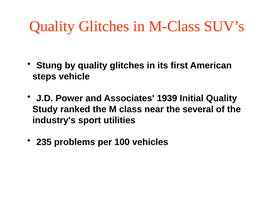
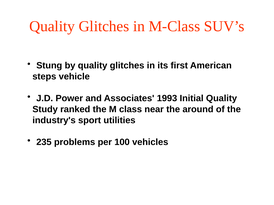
1939: 1939 -> 1993 (167, 99)
several: several -> around (198, 110)
